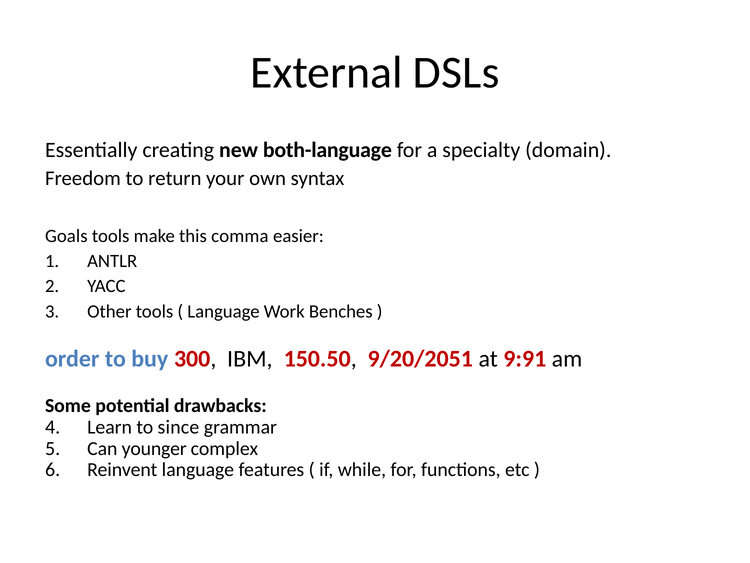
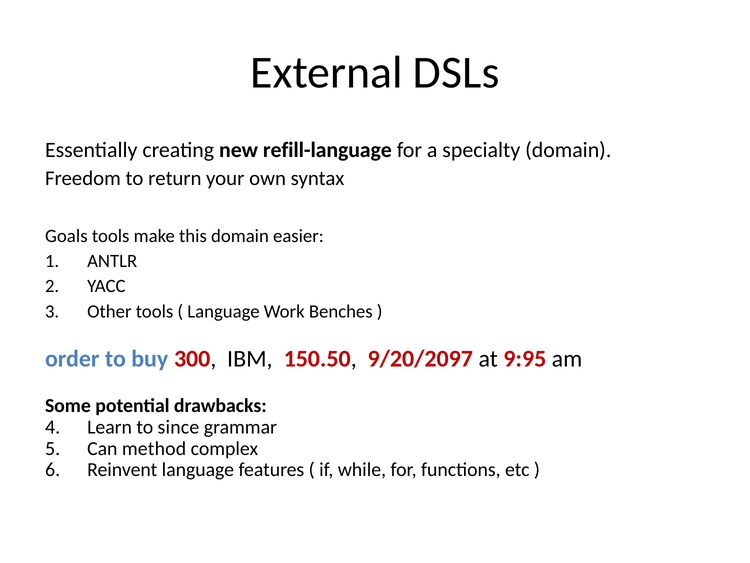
both-language: both-language -> refill-language (327, 150)
this comma: comma -> domain (240, 236)
9/20/2051: 9/20/2051 -> 9/20/2097 (420, 359)
9:91: 9:91 -> 9:95 (525, 359)
younger: younger -> method (154, 448)
